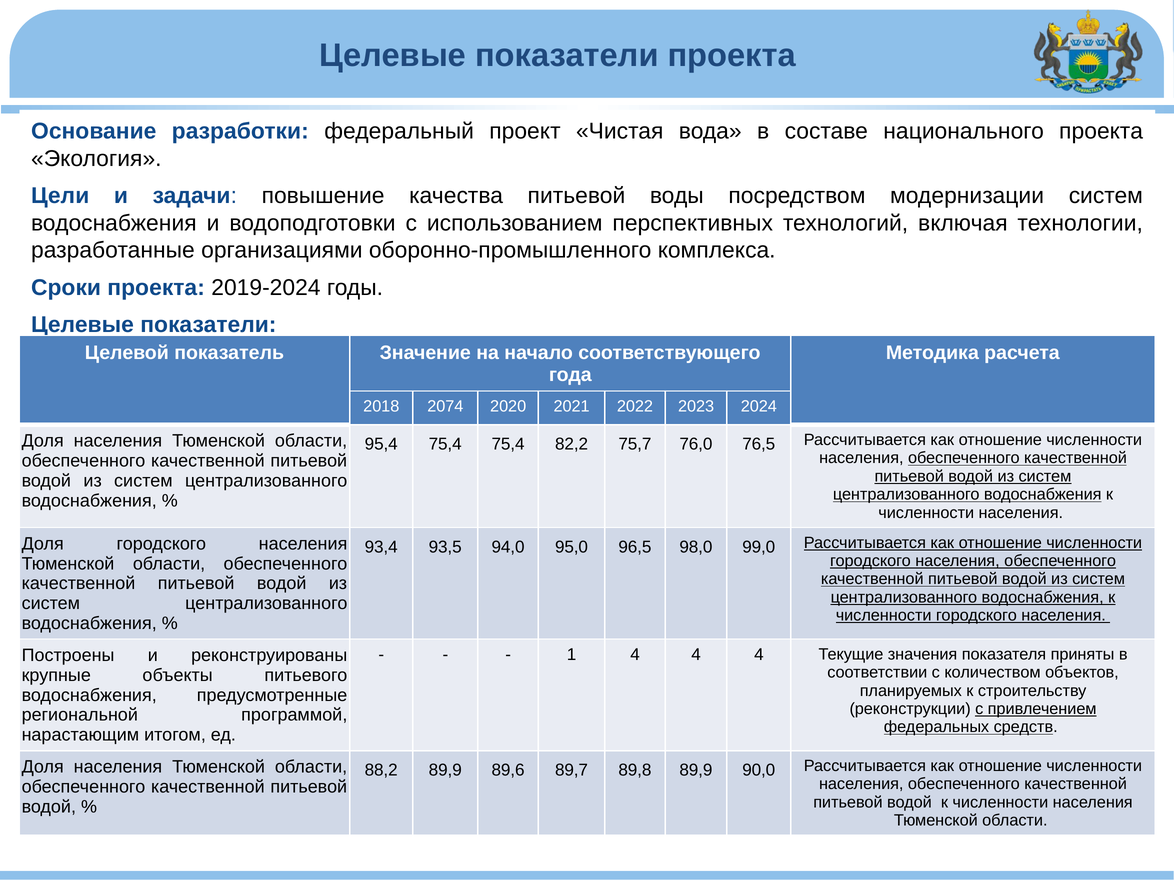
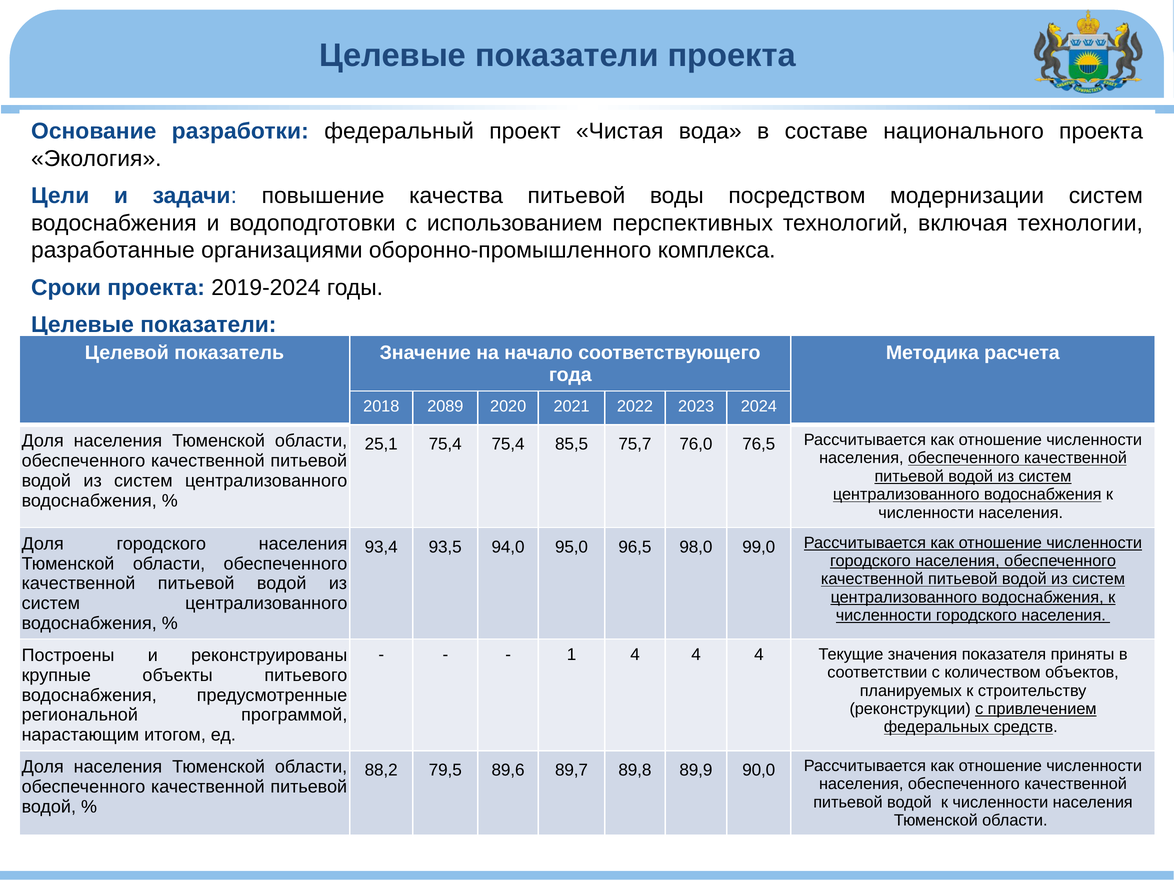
2074: 2074 -> 2089 (445, 406)
95,4: 95,4 -> 25,1 (381, 444)
82,2: 82,2 -> 85,5 (572, 444)
88,2 89,9: 89,9 -> 79,5 (445, 770)
